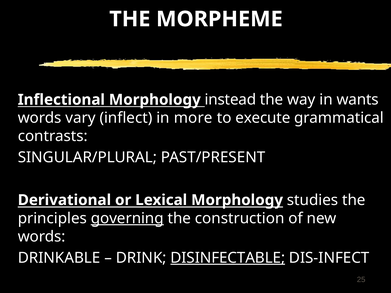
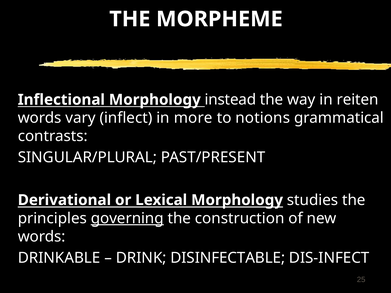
wants: wants -> reiten (358, 100)
execute: execute -> notions (263, 118)
DISINFECTABLE underline: present -> none (228, 258)
